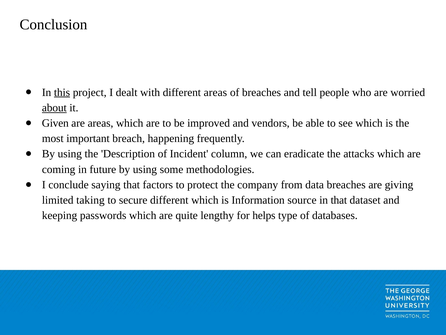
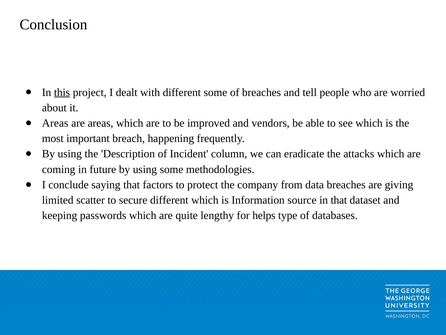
different areas: areas -> some (215, 92)
about underline: present -> none (54, 108)
Given: Given -> Areas (55, 123)
taking: taking -> scatter (91, 200)
